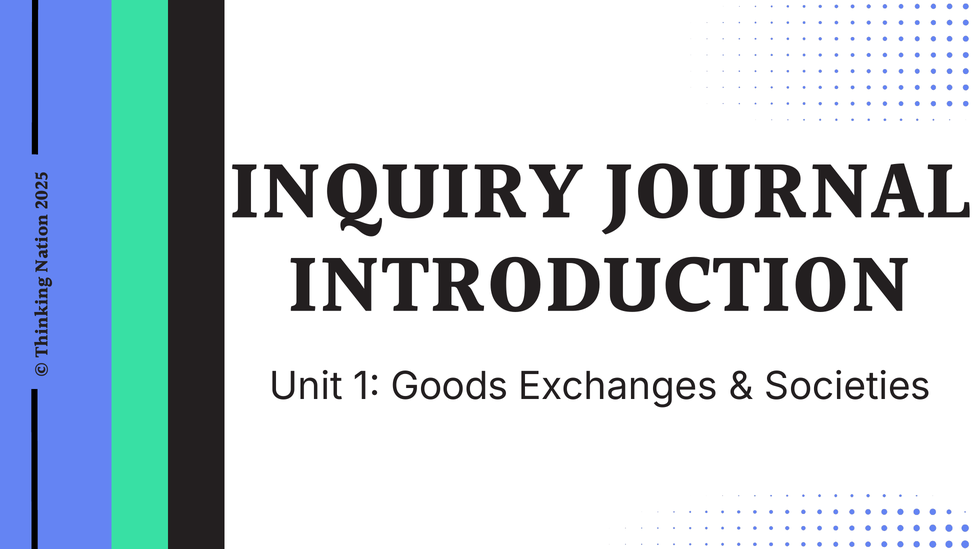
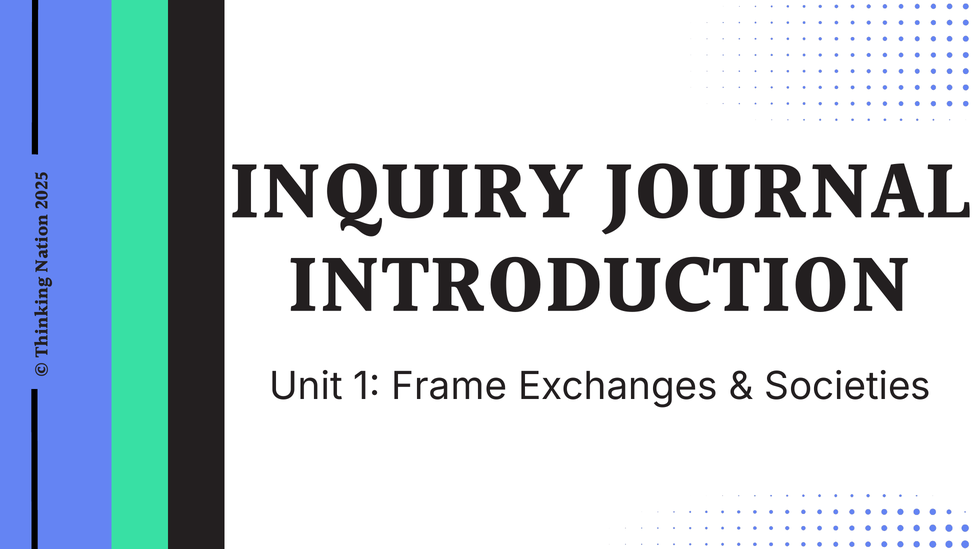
Goods: Goods -> Frame (449, 386)
